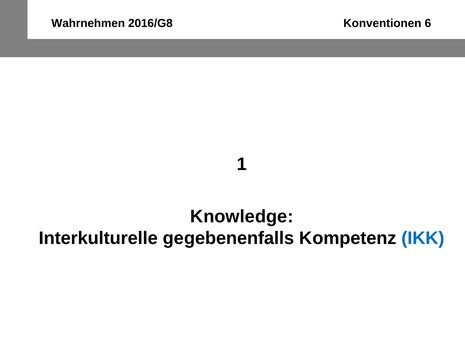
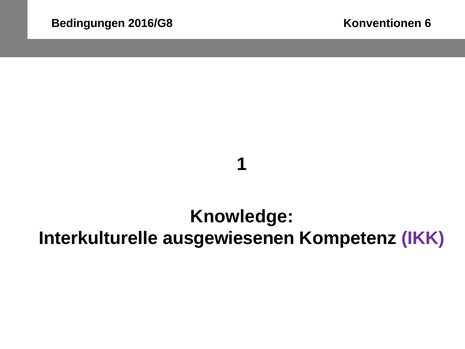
Wahrnehmen: Wahrnehmen -> Bedingungen (88, 23)
gegebenenfalls: gegebenenfalls -> ausgewiesenen (229, 238)
IKK colour: blue -> purple (423, 238)
